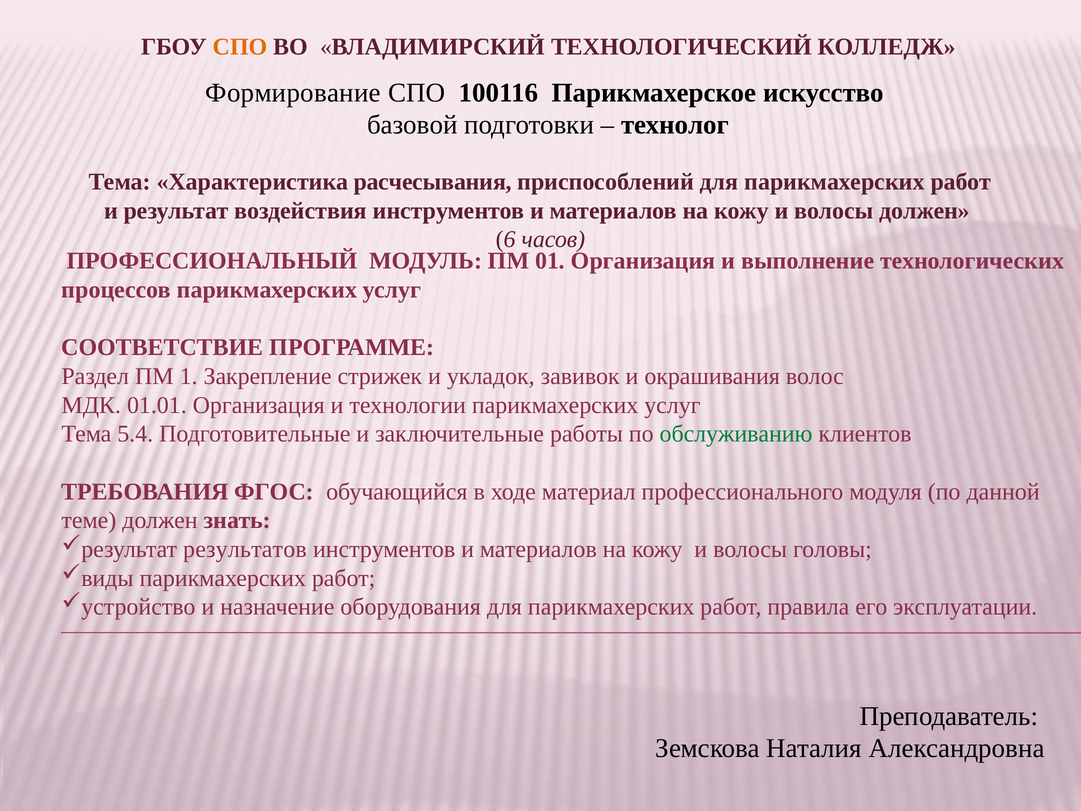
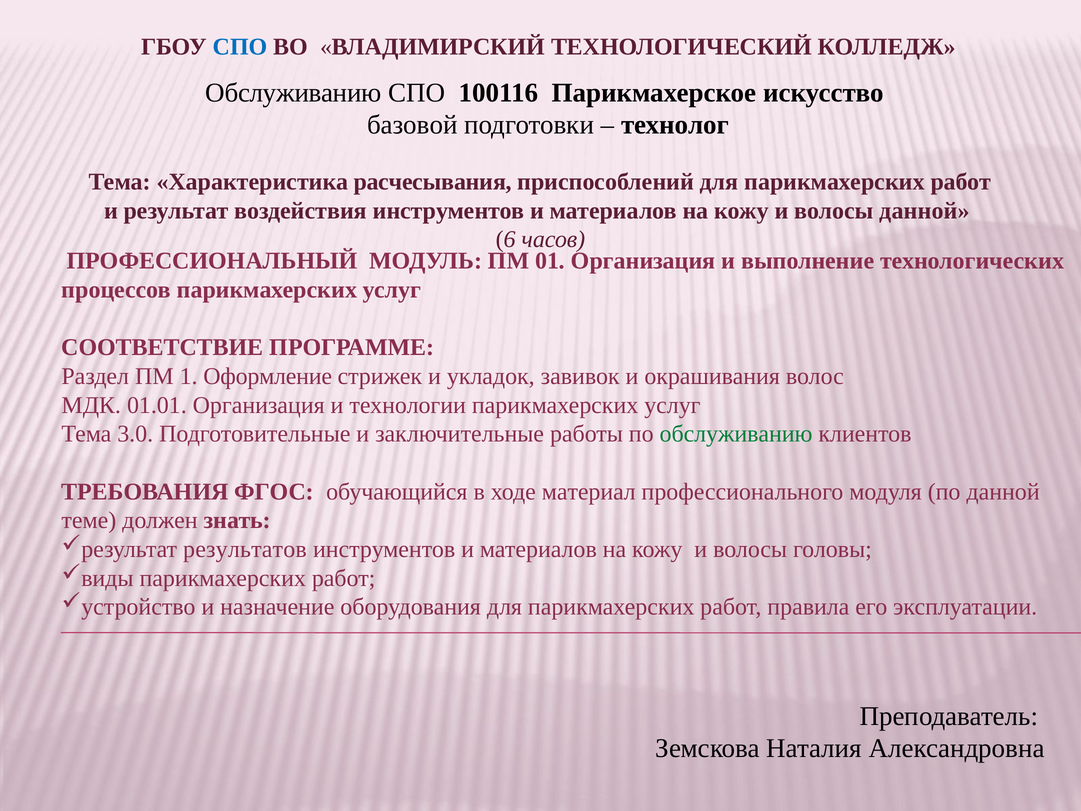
СПО colour: orange -> blue (240, 47)
Формирование: Формирование -> Обслуживанию (293, 93)
волосы должен: должен -> данной (925, 211)
Закрепление: Закрепление -> Оформление (268, 376)
5.4: 5.4 -> 3.0 (135, 434)
